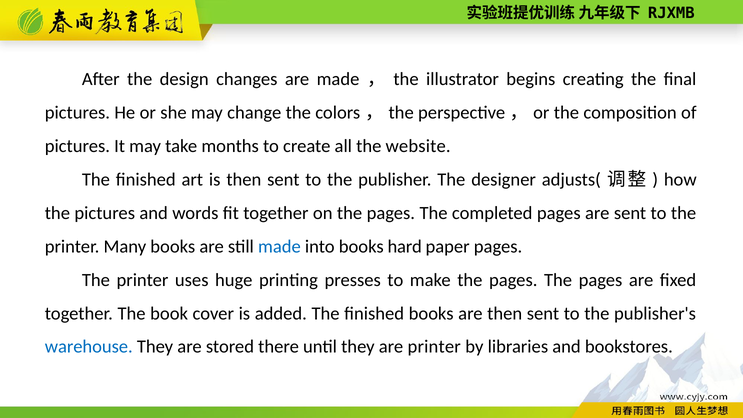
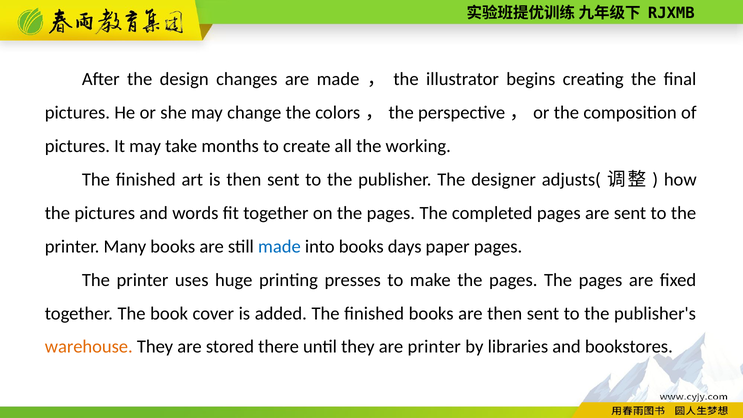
website: website -> working (418, 146)
hard: hard -> days (405, 246)
warehouse colour: blue -> orange (89, 347)
